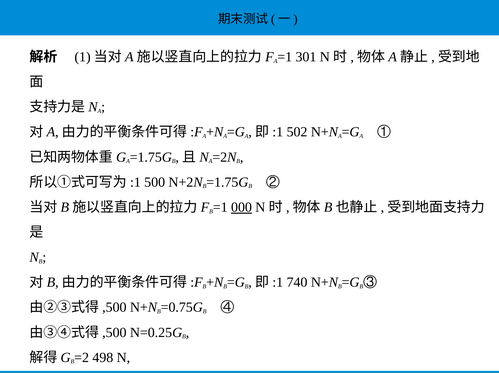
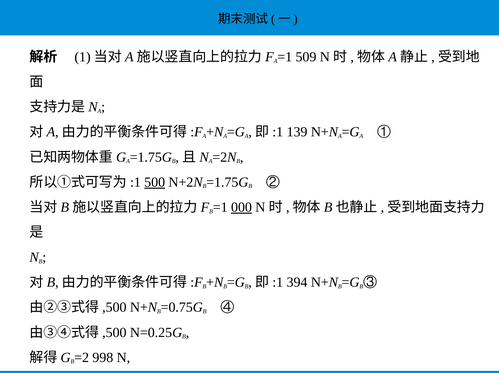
301: 301 -> 509 (306, 57)
502: 502 -> 139 (297, 132)
500 underline: none -> present (155, 182)
740: 740 -> 394 (297, 283)
498: 498 -> 998 (103, 358)
